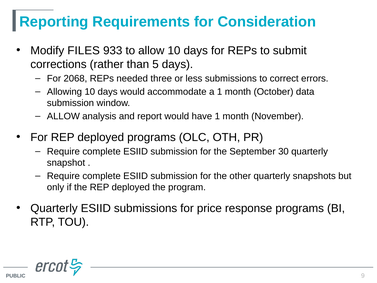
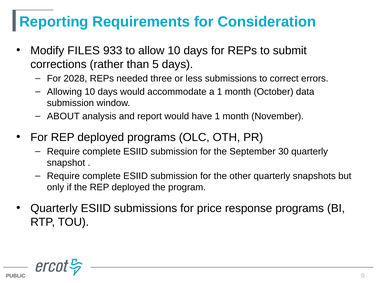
2068: 2068 -> 2028 (75, 79)
ALLOW: ALLOW -> ABOUT (63, 116)
